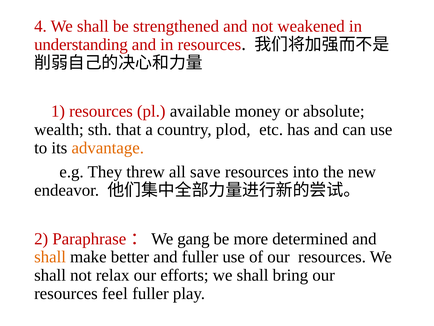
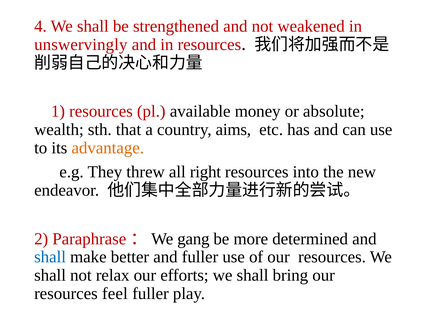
understanding: understanding -> unswervingly (81, 45)
plod: plod -> aims (233, 129)
save: save -> right (205, 172)
shall colour: orange -> blue (50, 257)
